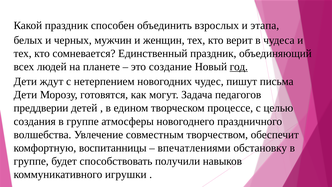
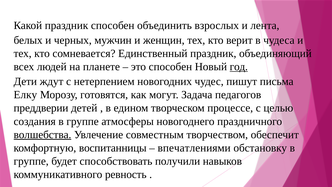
этапа: этапа -> лента (265, 25)
это создание: создание -> способен (170, 67)
Дети: Дети -> Елку (25, 95)
волшебства underline: none -> present (42, 134)
игрушки: игрушки -> ревность (126, 174)
